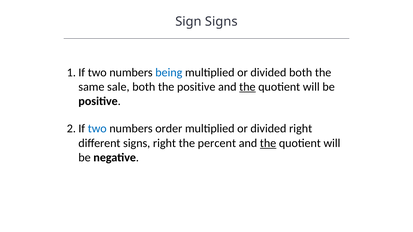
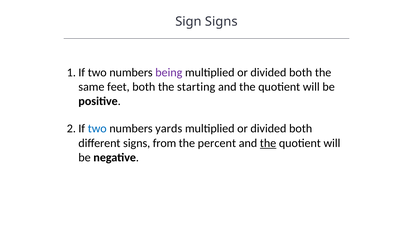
being colour: blue -> purple (169, 73)
sale: sale -> feet (118, 87)
the positive: positive -> starting (196, 87)
the underline: present -> none (247, 87)
order: order -> yards (169, 129)
right: right -> both (301, 129)
signs right: right -> from (165, 143)
